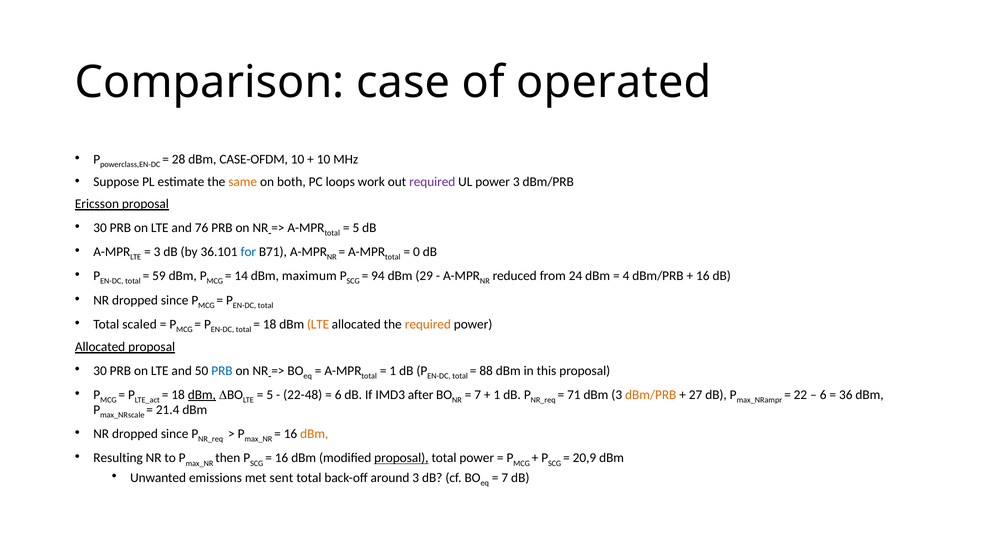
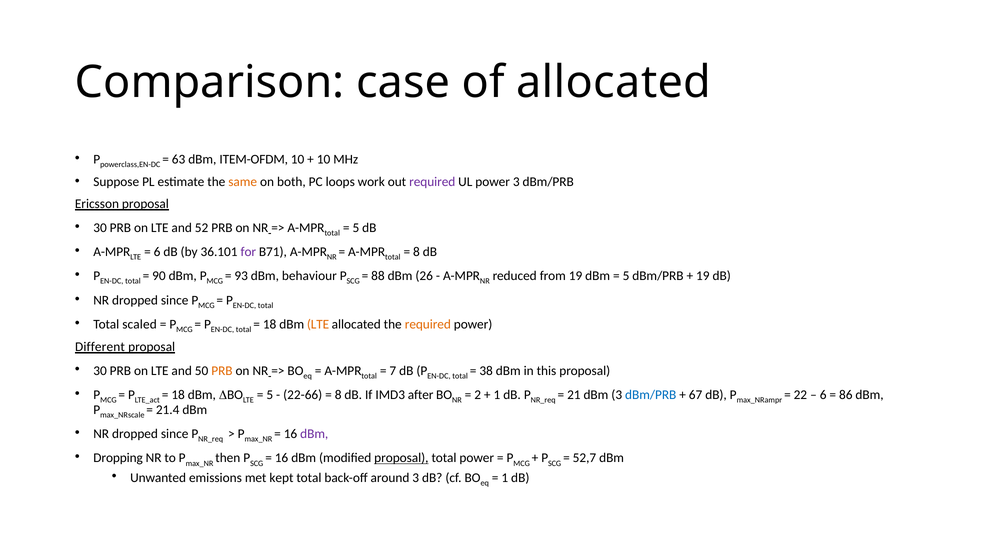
of operated: operated -> allocated (614, 83)
28: 28 -> 63 (179, 159)
CASE-OFDM: CASE-OFDM -> ITEM-OFDM (254, 159)
76: 76 -> 52 (202, 228)
3: 3 -> 6 (157, 252)
for colour: blue -> purple (248, 252)
0: 0 -> 8 (416, 252)
59: 59 -> 90 (159, 276)
14: 14 -> 93 (241, 276)
maximum: maximum -> behaviour (309, 276)
94: 94 -> 88 (378, 276)
29: 29 -> 26 (424, 276)
from 24: 24 -> 19 (576, 276)
4: 4 -> 5 (626, 276)
16: 16 -> 19 (703, 276)
Allocated: Allocated -> Different (100, 347)
PRB colour: blue -> orange (222, 371)
1: 1 -> 7 (393, 371)
88: 88 -> 38 (486, 371)
dBm underline: present -> none (202, 395)
22-48: 22-48 -> 22-66 (303, 395)
6: 6 -> 8 (338, 395)
7: 7 -> 2 (478, 395)
71: 71 -> 21 (574, 395)
dBm/PRB colour: orange -> blue (651, 395)
27: 27 -> 67 (696, 395)
36: 36 -> 86 (846, 395)
dBm colour: orange -> purple (314, 434)
Resulting: Resulting -> Dropping (118, 458)
20,9: 20,9 -> 52,7 (584, 458)
sent: sent -> kept (281, 478)
7: 7 -> 1 (505, 478)
